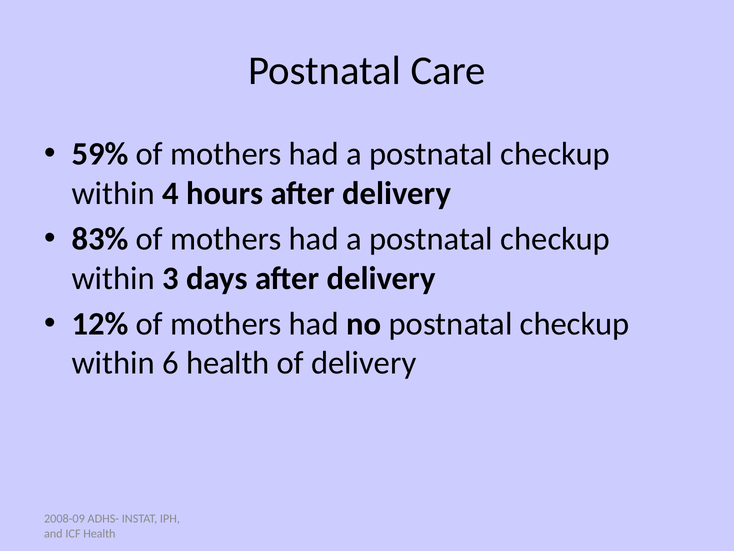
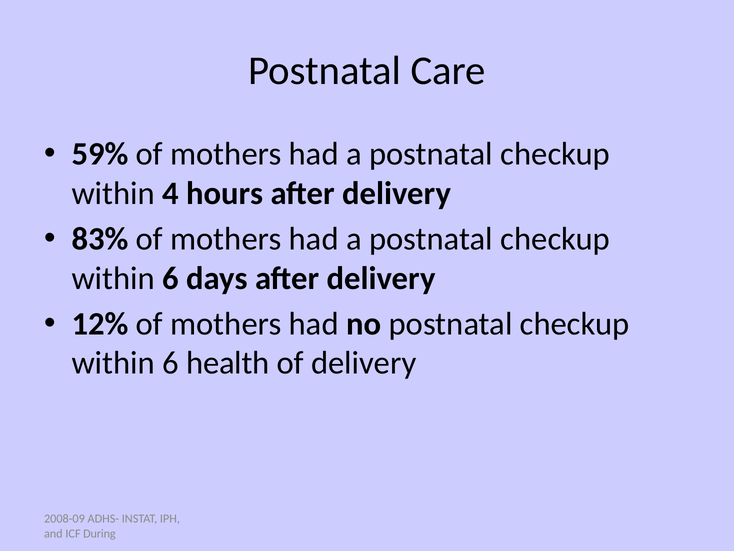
3: 3 -> 6 (171, 278)
ICF Health: Health -> During (99, 533)
